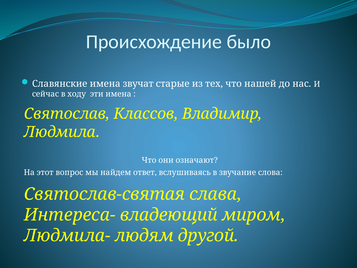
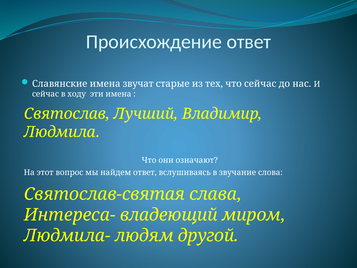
Происхождение было: было -> ответ (249, 42)
что нашей: нашей -> сейчас (260, 84)
Классов: Классов -> Лучший (146, 114)
